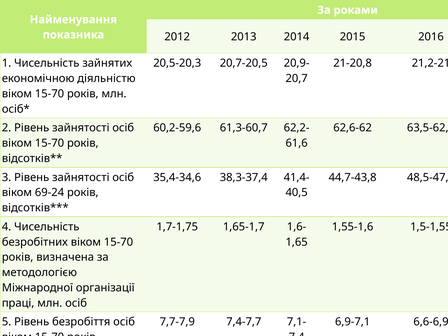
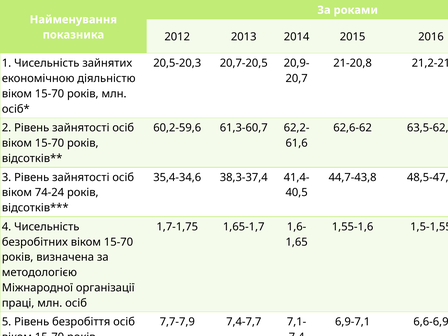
69-24: 69-24 -> 74-24 (50, 193)
